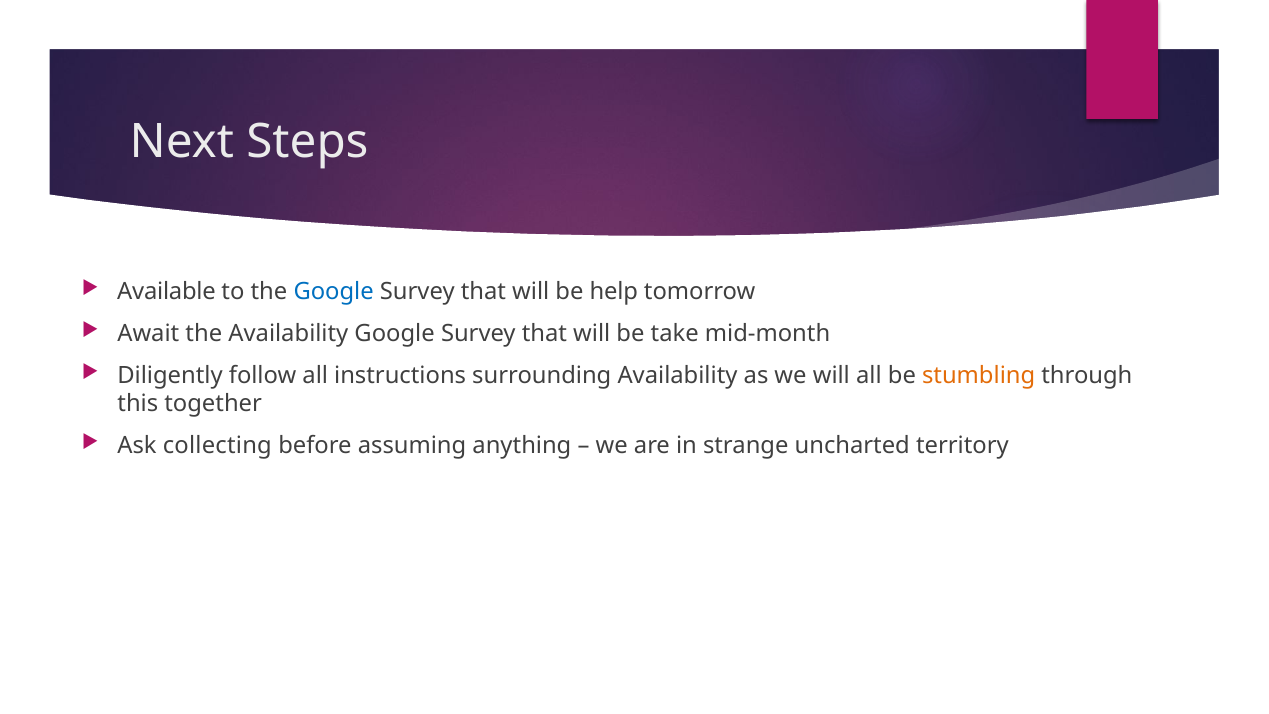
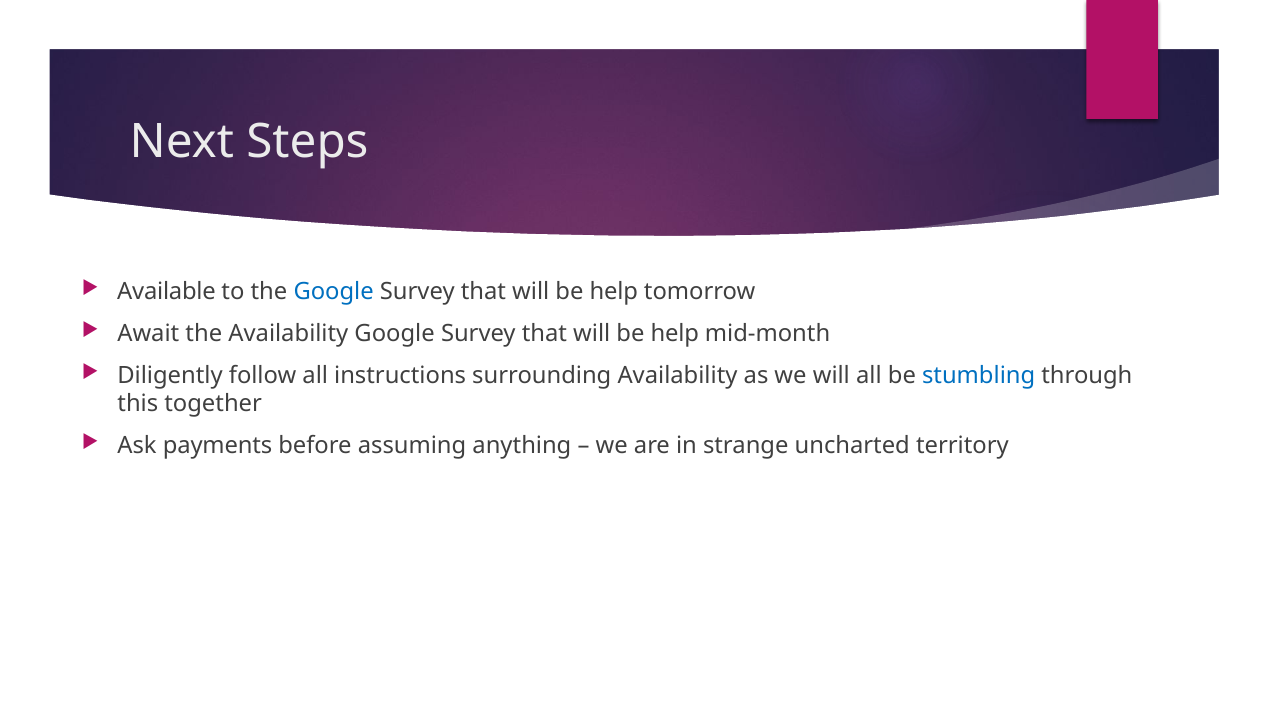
take: take -> help (675, 333)
stumbling colour: orange -> blue (979, 375)
collecting: collecting -> payments (218, 446)
